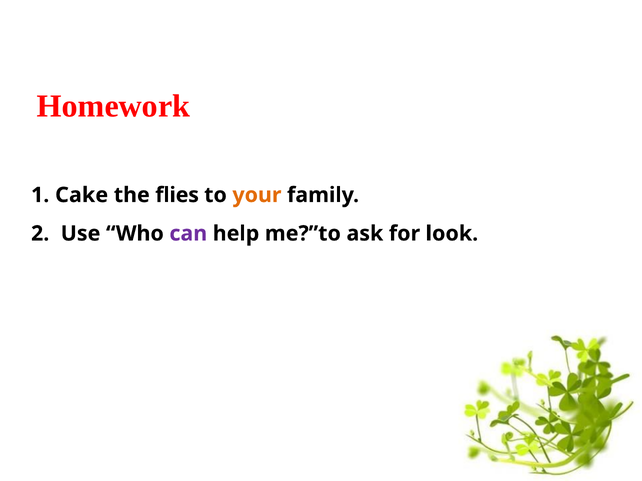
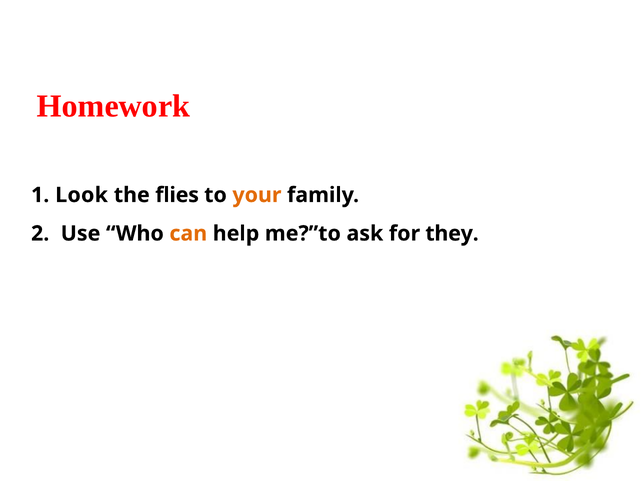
Cake: Cake -> Look (82, 195)
can colour: purple -> orange (188, 234)
look: look -> they (452, 234)
